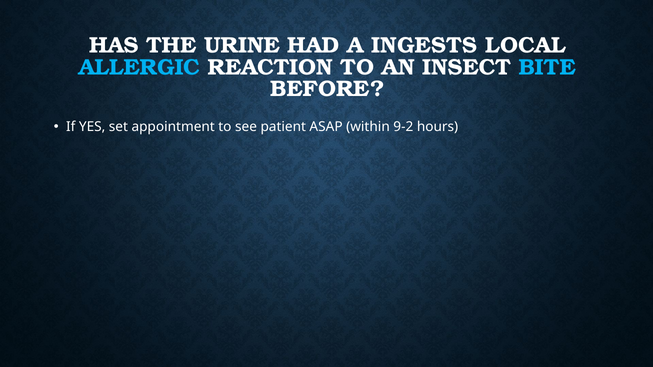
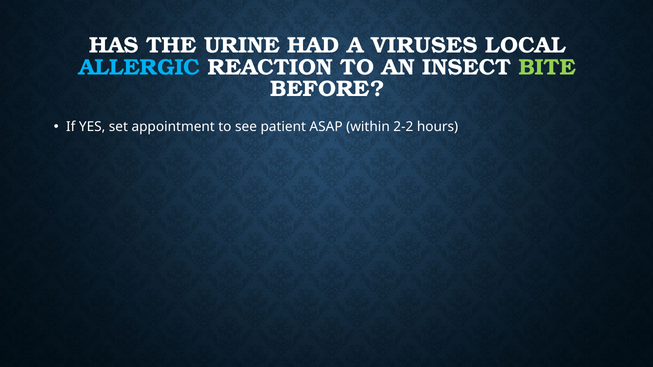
INGESTS: INGESTS -> VIRUSES (424, 45)
BITE colour: light blue -> light green (547, 67)
9-2: 9-2 -> 2-2 (403, 127)
